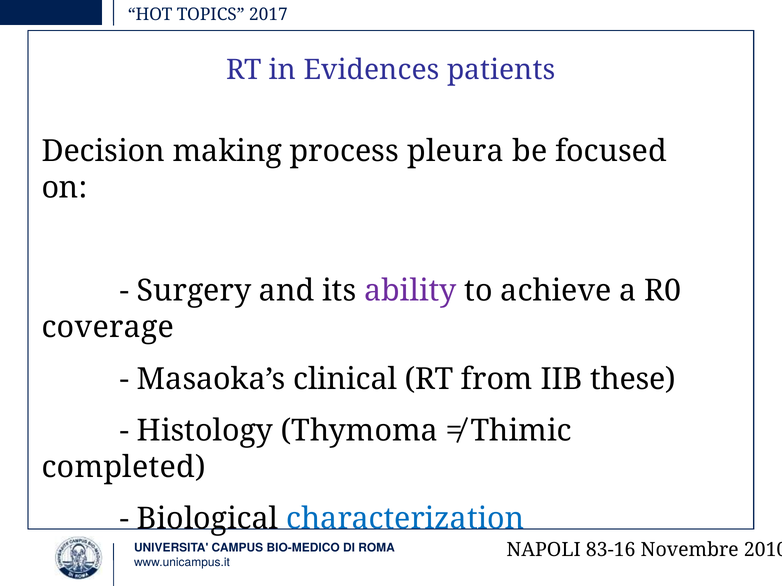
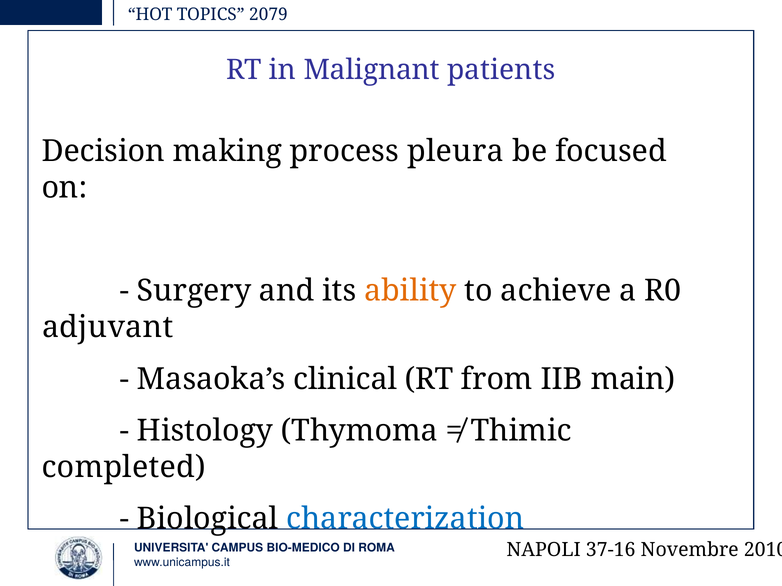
2017: 2017 -> 2079 (268, 15)
Evidences: Evidences -> Malignant (372, 70)
ability colour: purple -> orange (410, 291)
coverage: coverage -> adjuvant (108, 328)
these: these -> main (633, 379)
83-16: 83-16 -> 37-16 (611, 550)
